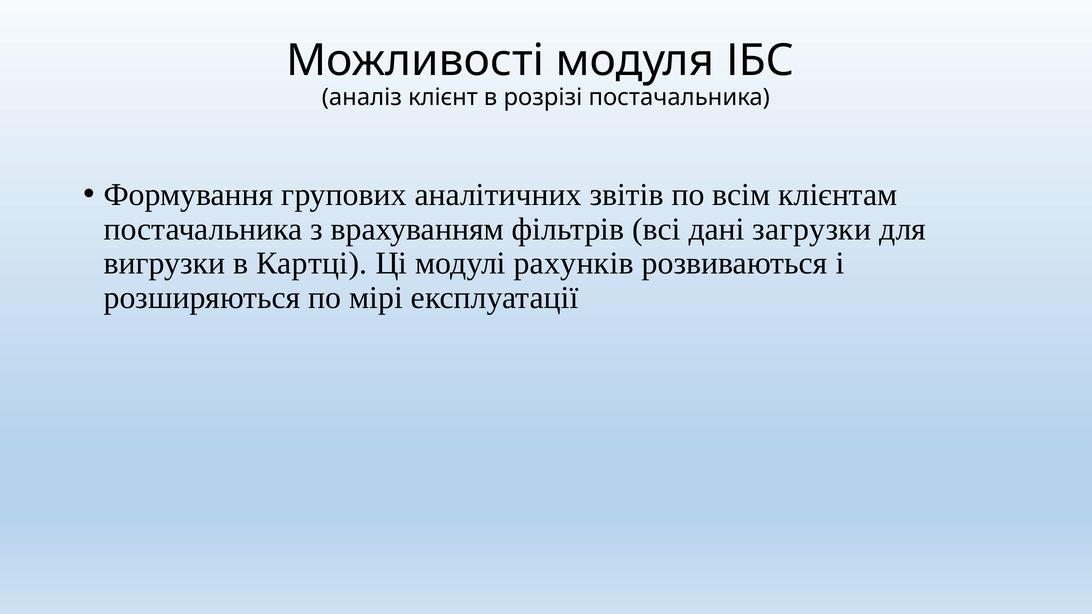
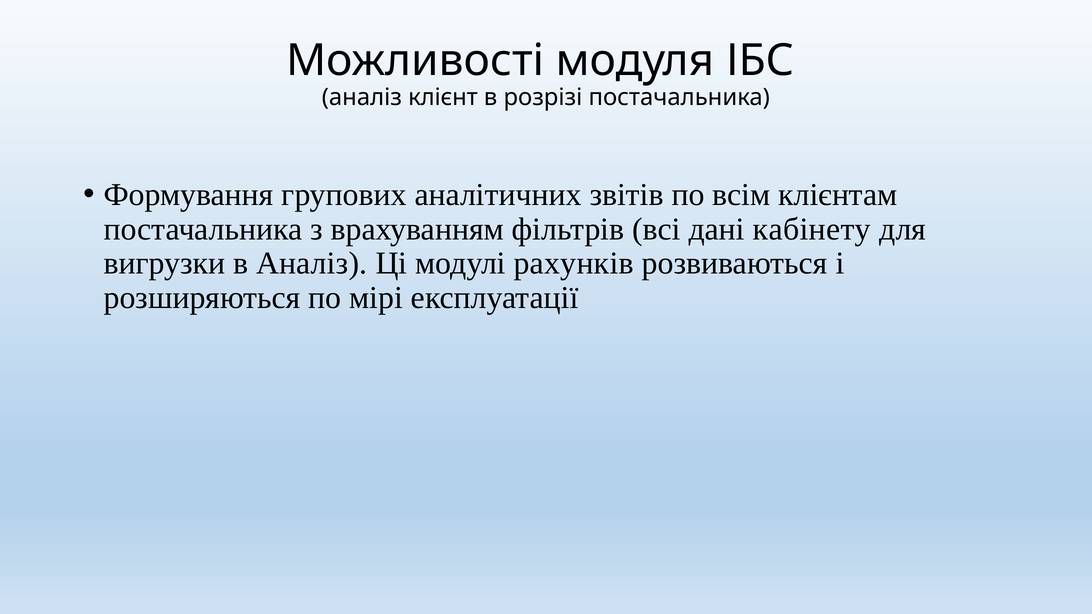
загрузки: загрузки -> кабінету (812, 229)
в Картці: Картці -> Аналіз (312, 264)
